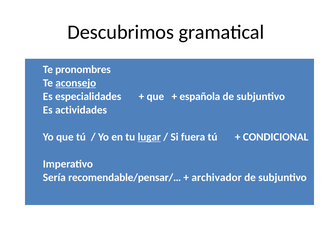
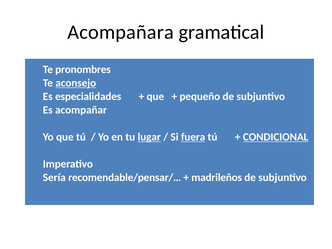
Descubrimos: Descubrimos -> Acompañara (121, 32)
española: española -> pequeño (200, 96)
actividades: actividades -> acompañar (81, 110)
fuera underline: none -> present (193, 137)
CONDICIONAL underline: none -> present (276, 137)
archivador: archivador -> madrileños (217, 178)
